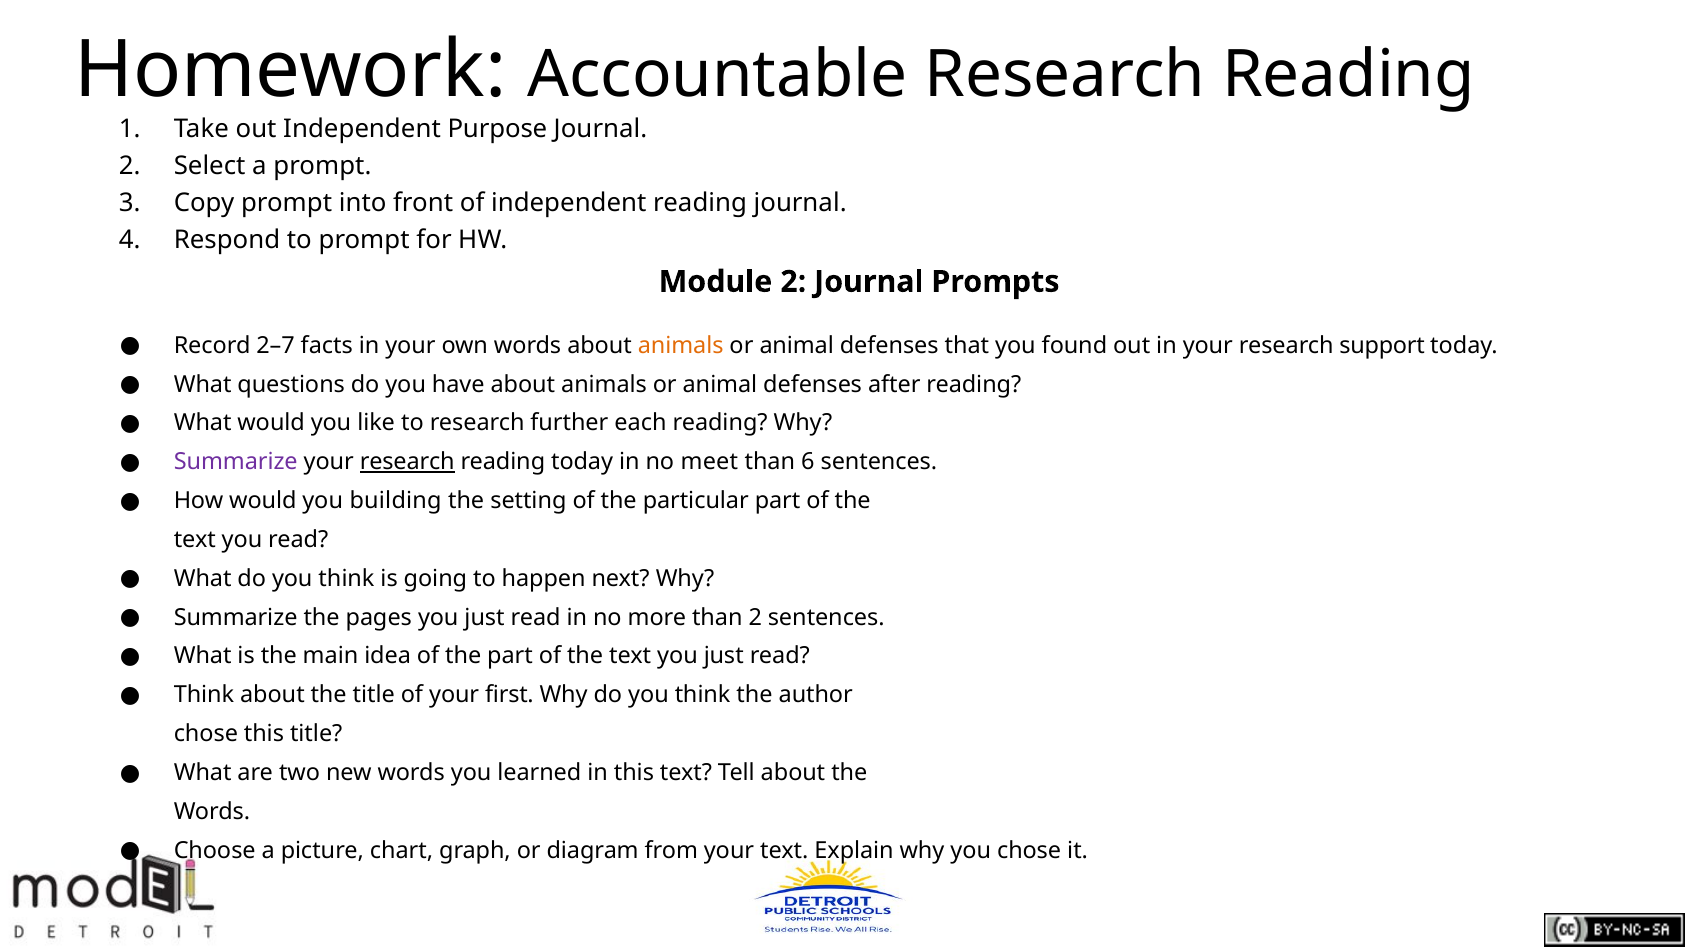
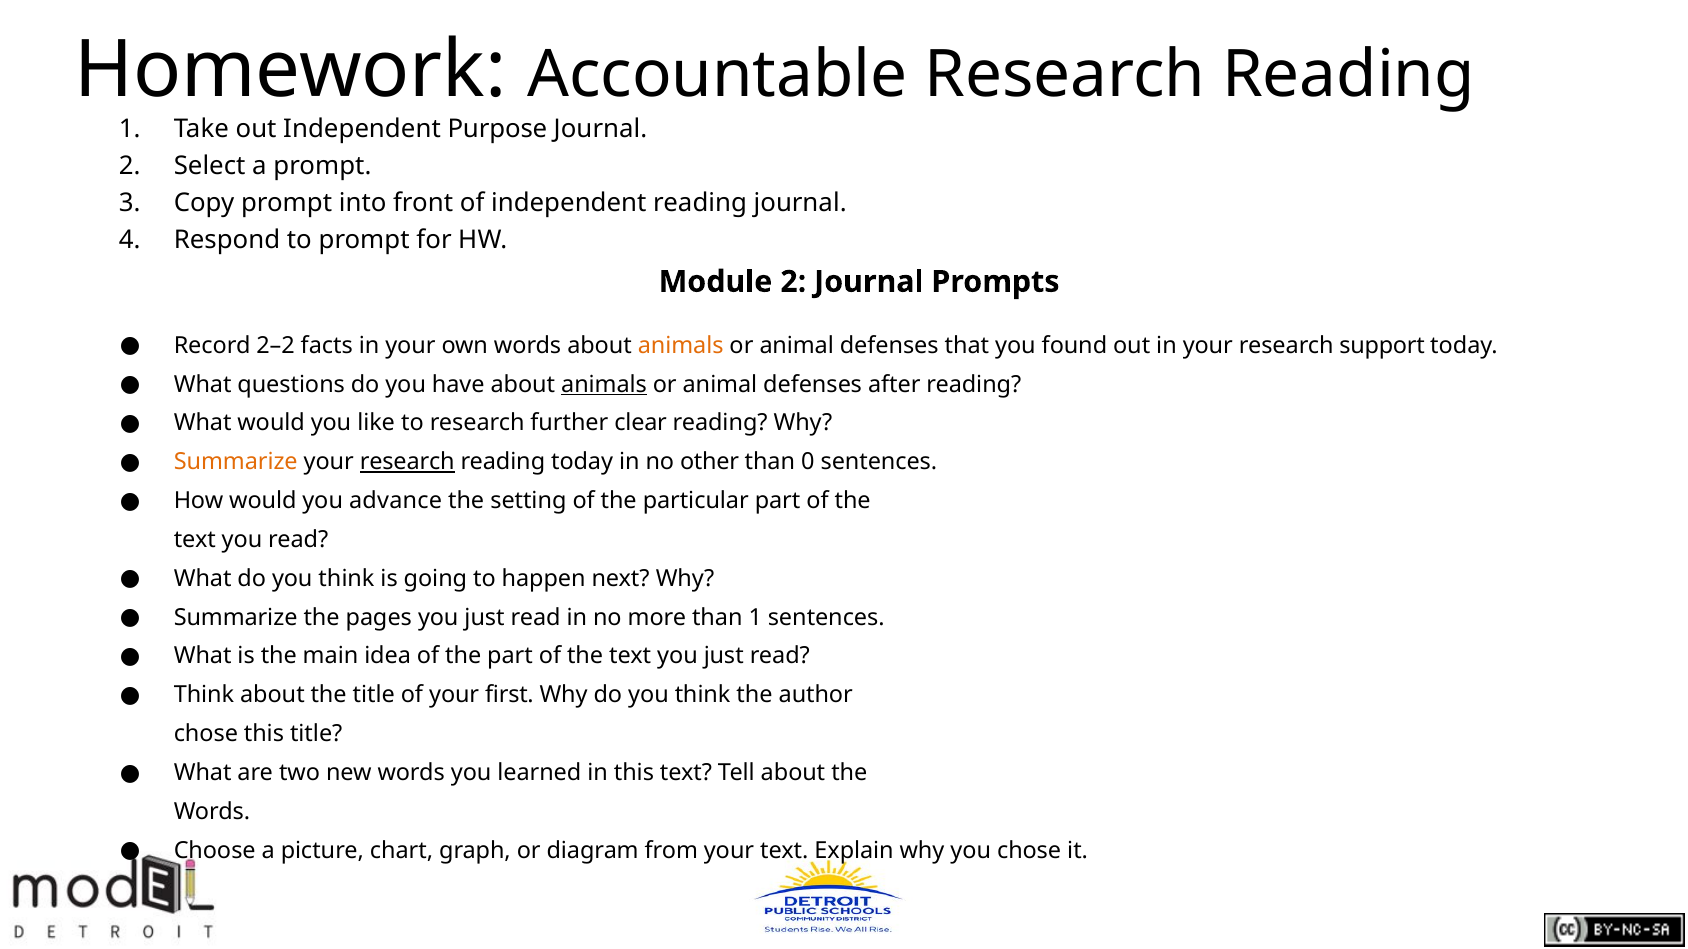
2–7: 2–7 -> 2–2 (276, 346)
animals underline: none -> present (604, 384)
each: each -> clear (641, 423)
Summarize colour: purple -> orange (236, 462)
meet: meet -> other (710, 462)
6: 6 -> 0 (808, 462)
building: building -> advance (396, 501)
than 2: 2 -> 1 (755, 618)
